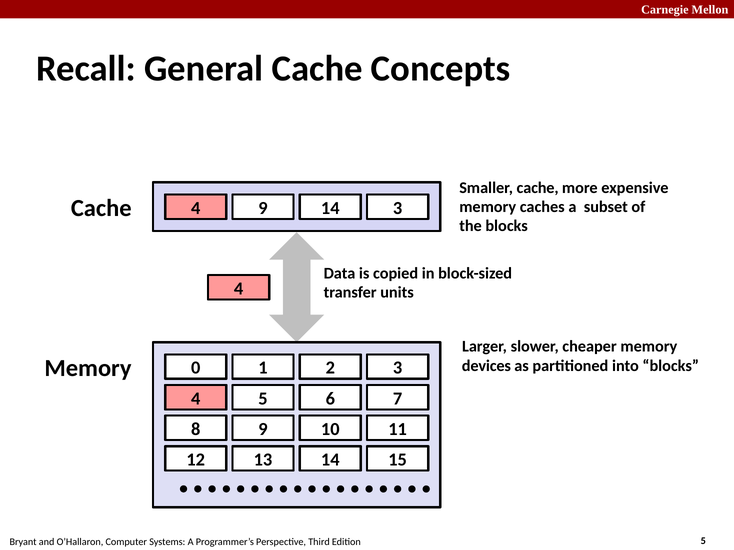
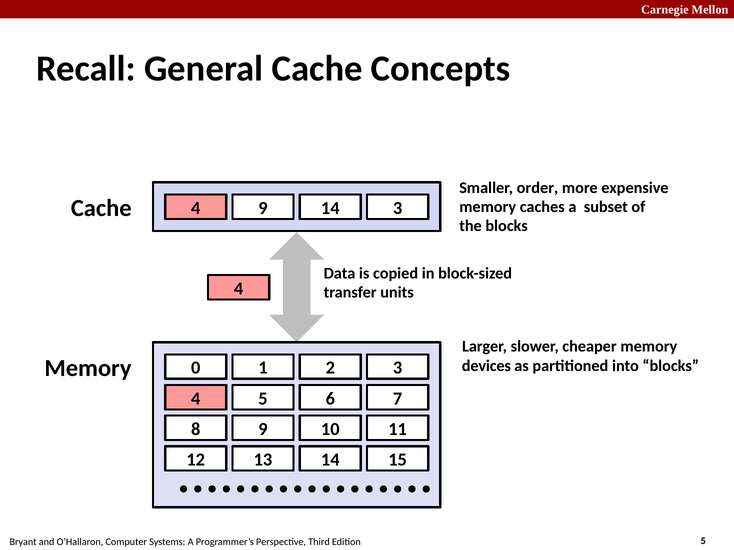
Smaller cache: cache -> order (537, 188)
